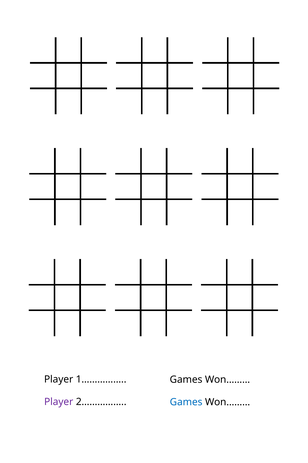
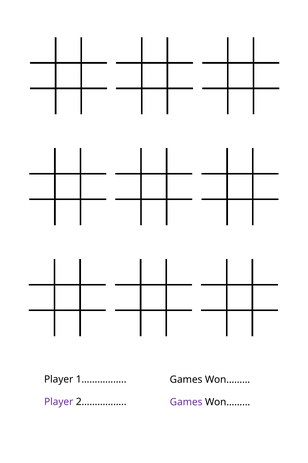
Games colour: blue -> purple (186, 401)
